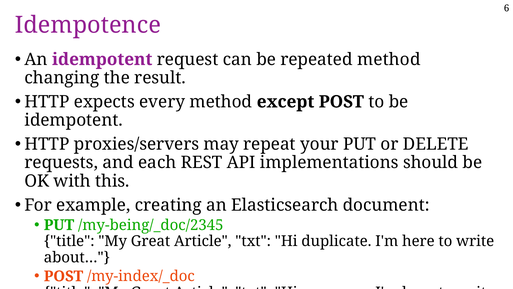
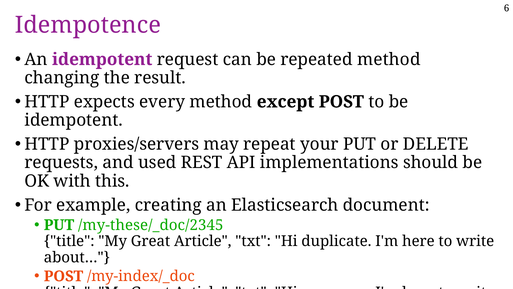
each: each -> used (157, 162)
/my-being/_doc/2345: /my-being/_doc/2345 -> /my-these/_doc/2345 (151, 225)
